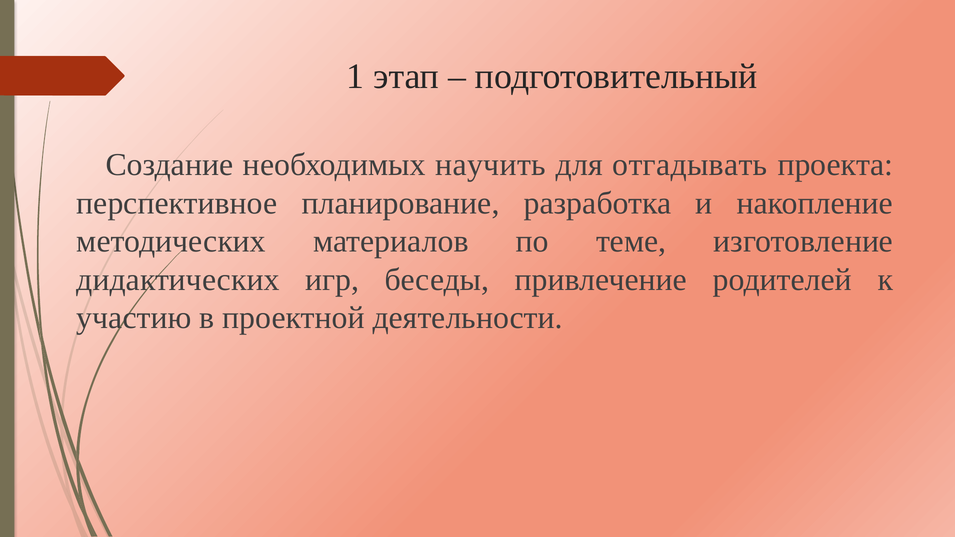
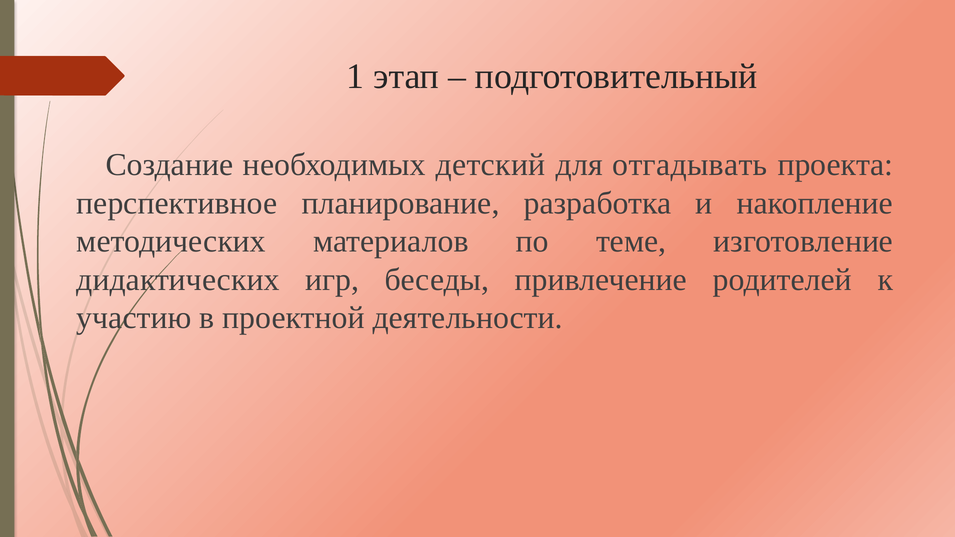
научить: научить -> детский (491, 165)
